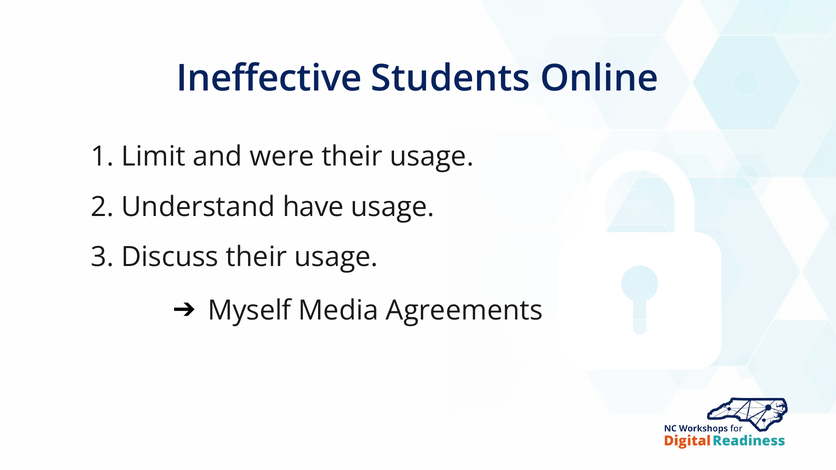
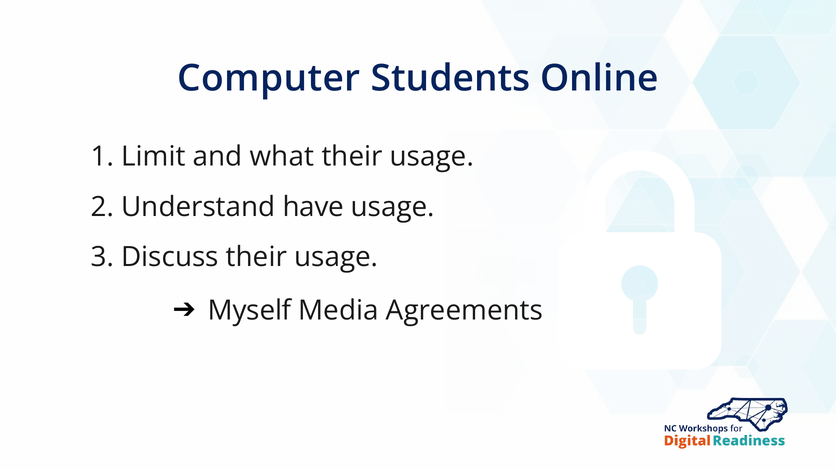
Ineffective: Ineffective -> Computer (269, 78)
were: were -> what (282, 157)
